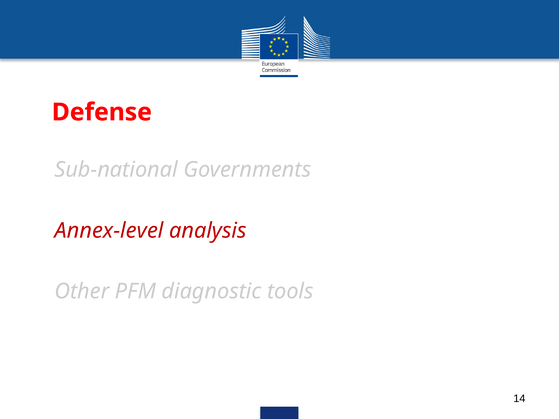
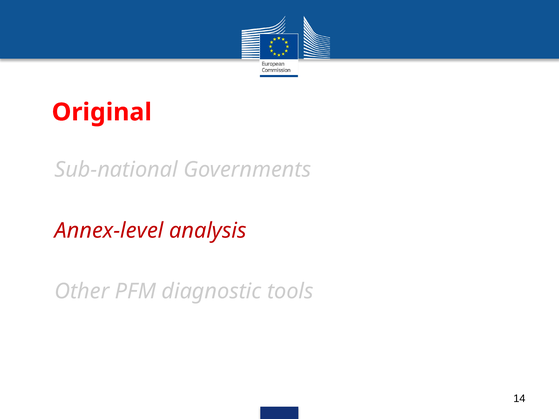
Defense: Defense -> Original (102, 112)
